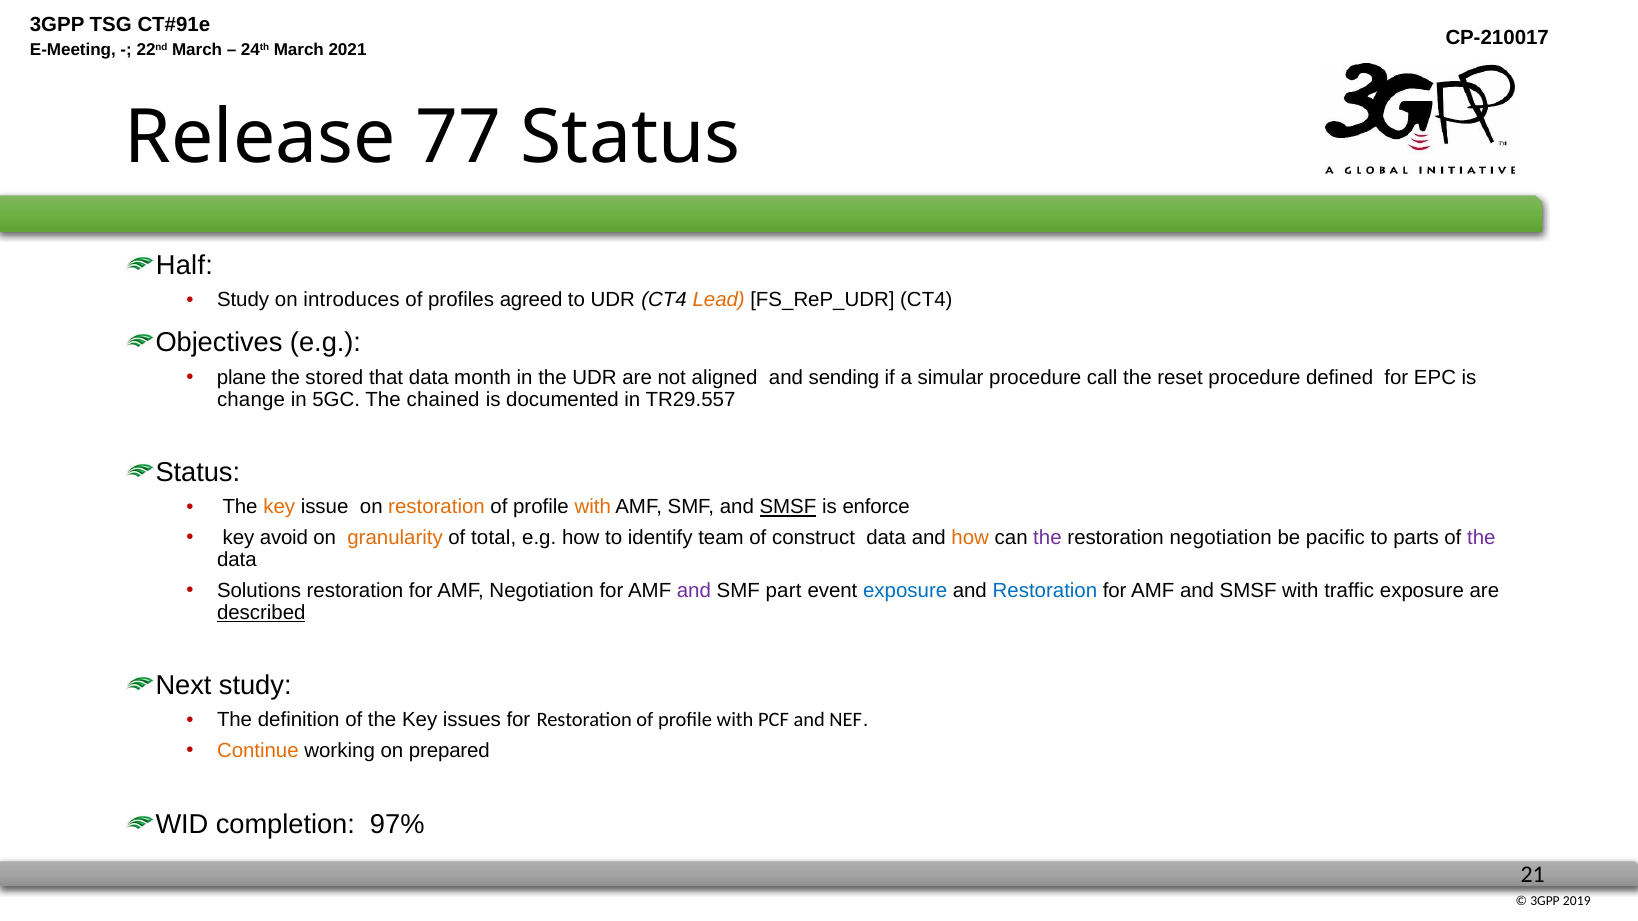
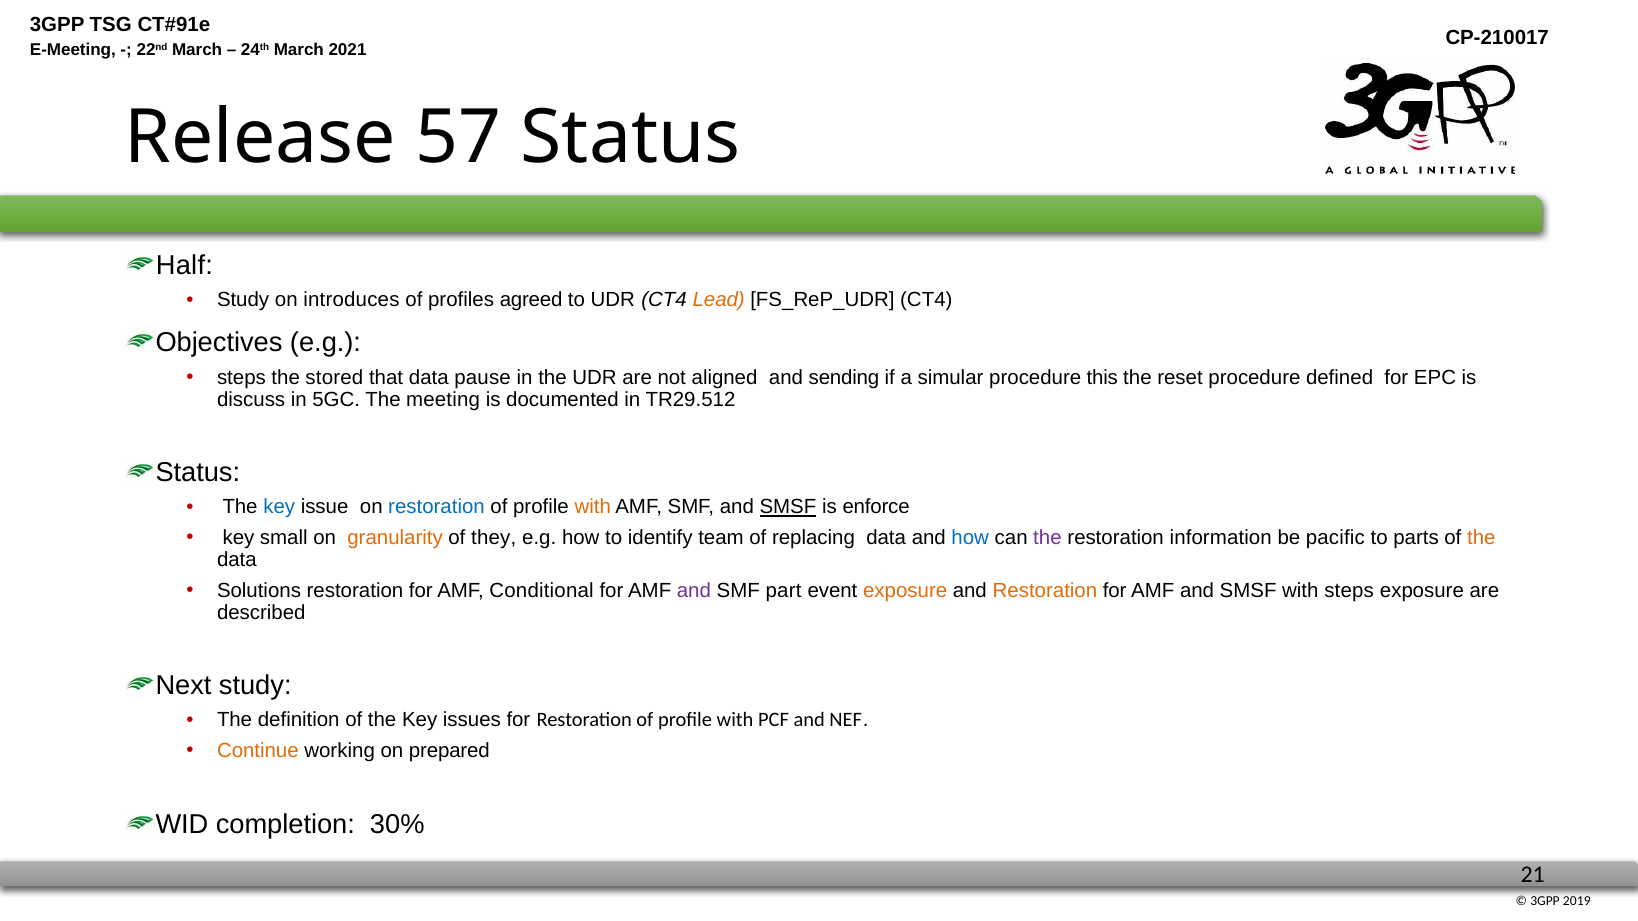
77: 77 -> 57 (458, 138)
plane: plane -> steps (241, 377)
month: month -> pause (483, 377)
call: call -> this (1102, 377)
change: change -> discuss (251, 400)
chained: chained -> meeting (443, 400)
TR29.557: TR29.557 -> TR29.512 (690, 400)
key colour: orange -> blue (279, 507)
restoration colour: orange -> blue (437, 507)
avoid: avoid -> small (284, 538)
total: total -> they (494, 538)
construct: construct -> replacing (814, 538)
how colour: orange -> blue (970, 538)
restoration negotiation: negotiation -> information (1221, 538)
the colour: purple -> orange (1481, 538)
AMF Negotiation: Negotiation -> Conditional (542, 591)
exposure colour: blue -> orange (905, 591)
Restoration colour: blue -> orange (1045, 591)
with traffic: traffic -> steps (1349, 591)
described underline: present -> none (261, 613)
97%: 97% -> 30% (397, 825)
